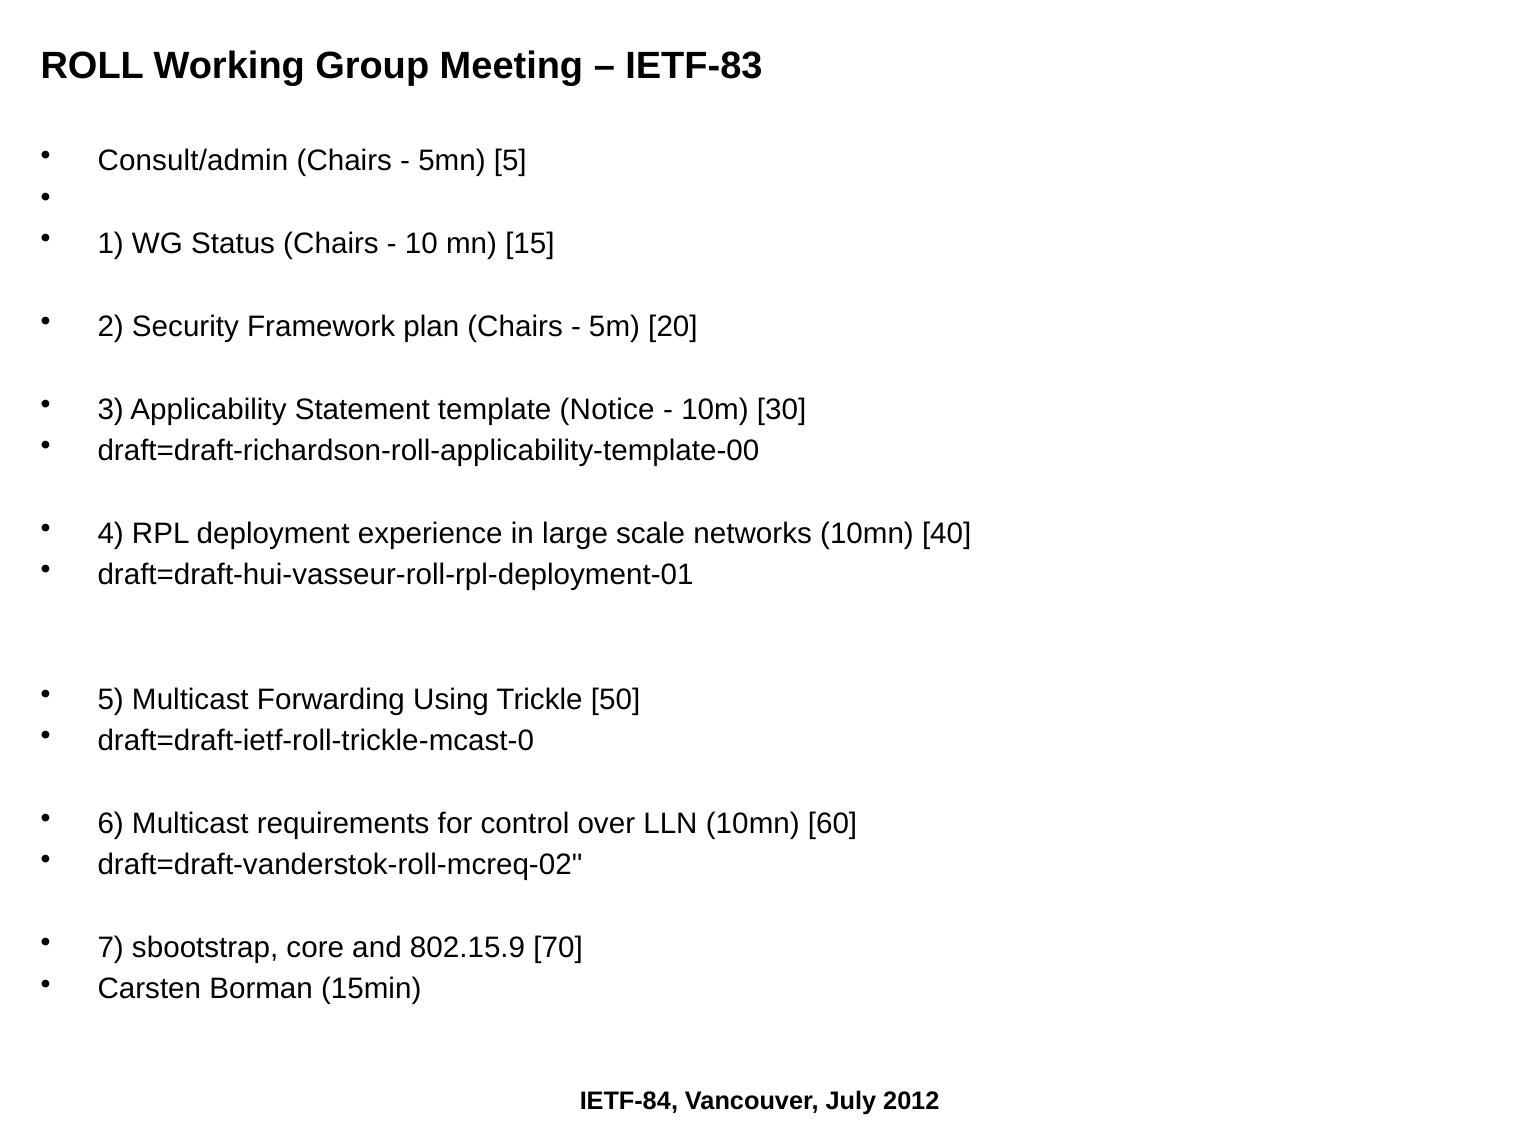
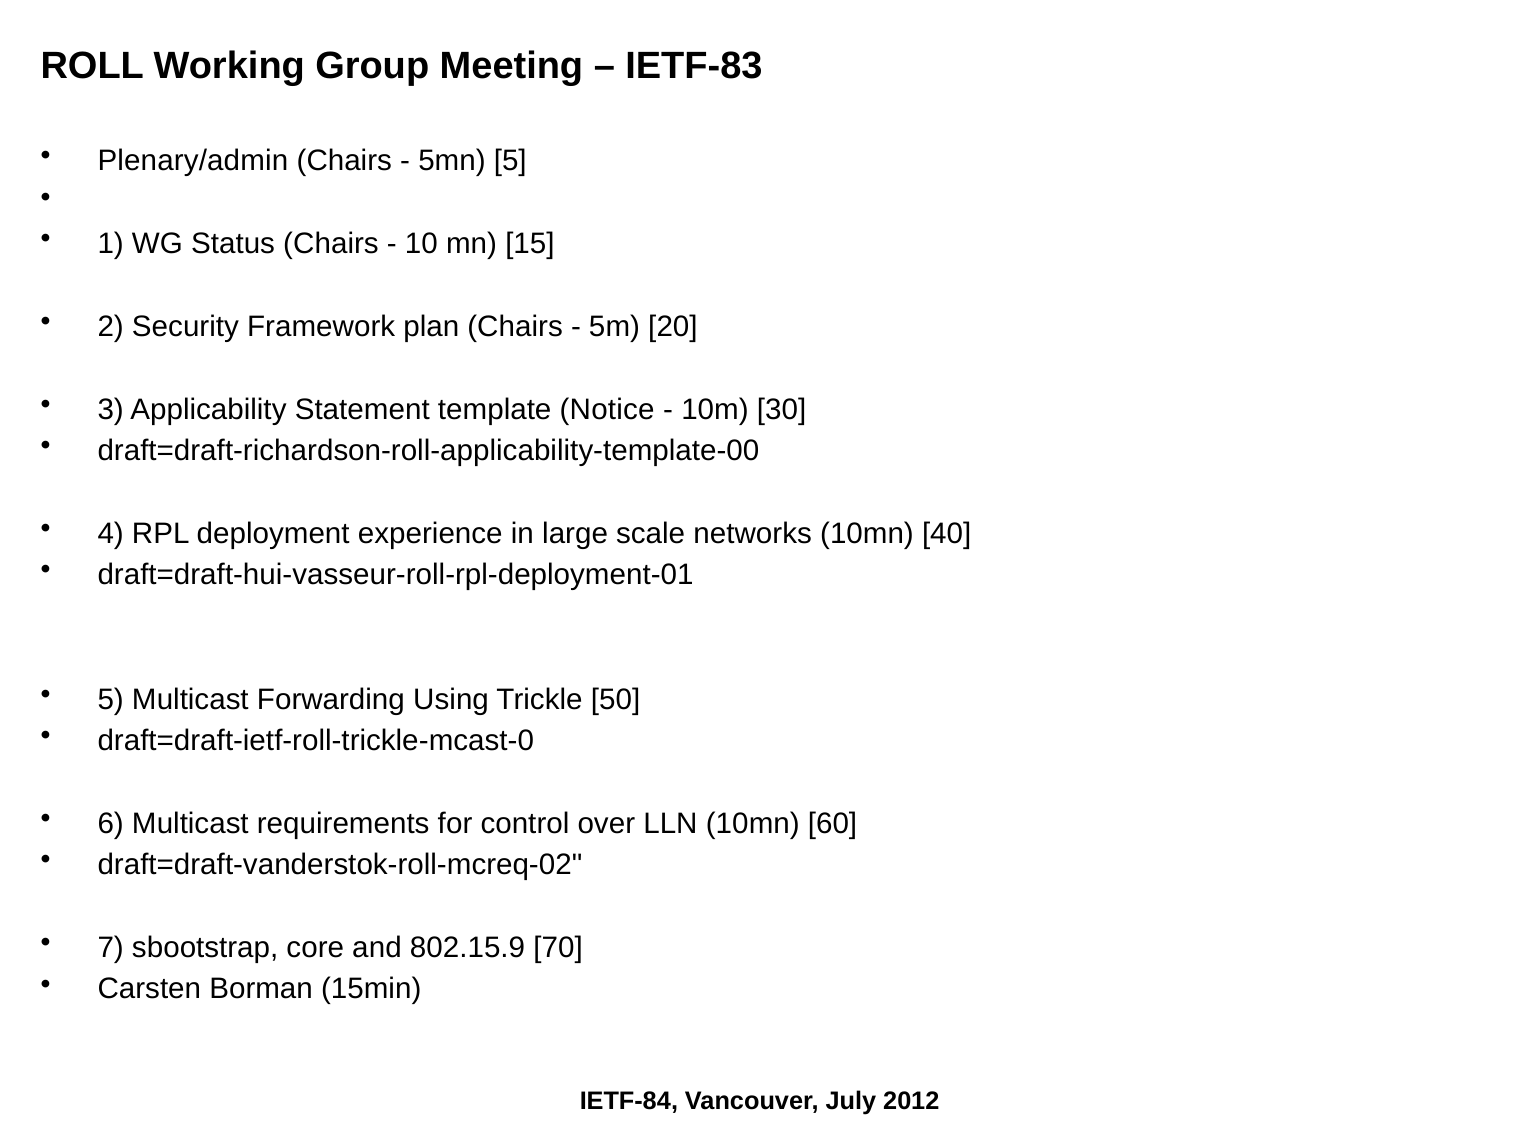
Consult/admin: Consult/admin -> Plenary/admin (193, 161)
